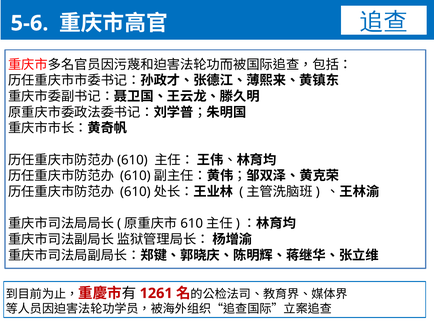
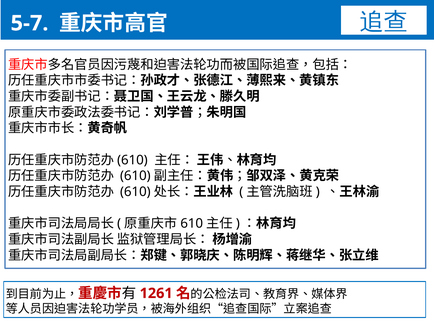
5-6: 5-6 -> 5-7 (30, 23)
